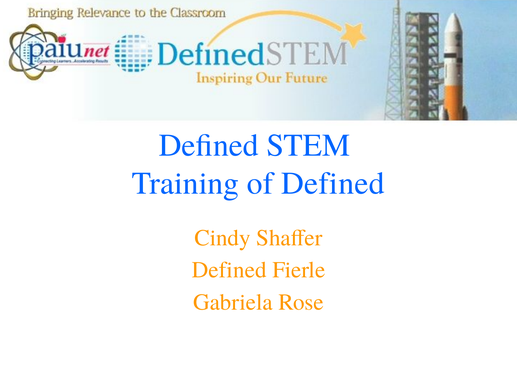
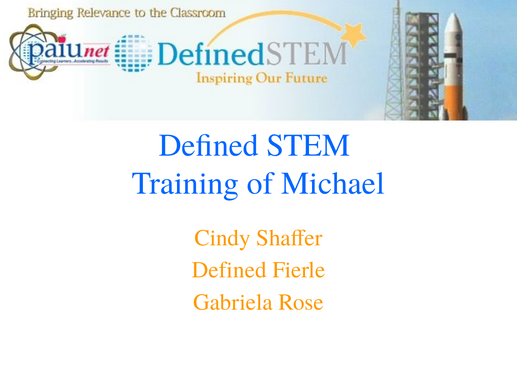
of Defined: Defined -> Michael (333, 183)
